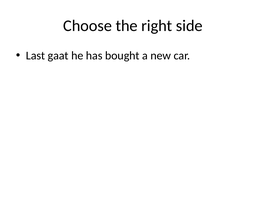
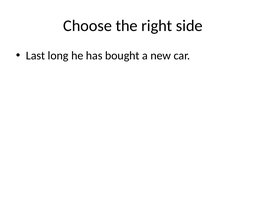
gaat: gaat -> long (58, 56)
